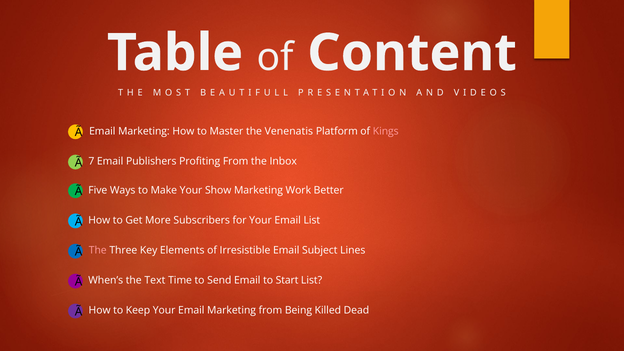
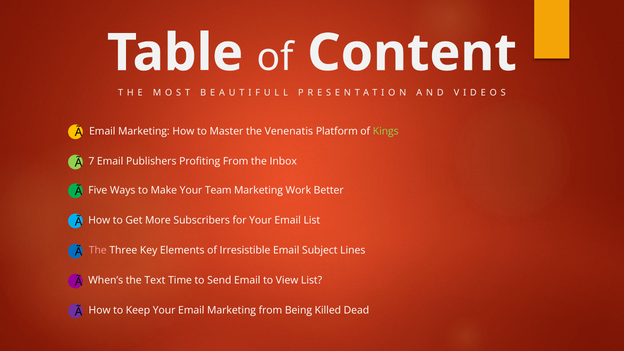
Kings colour: pink -> light green (386, 131)
Show: Show -> Team (218, 190)
Start: Start -> View (287, 280)
